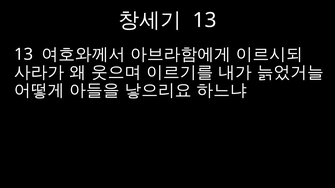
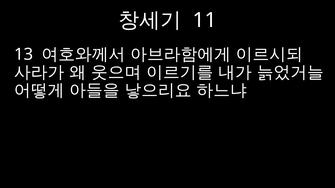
13: 13 -> 11 (205, 20)
